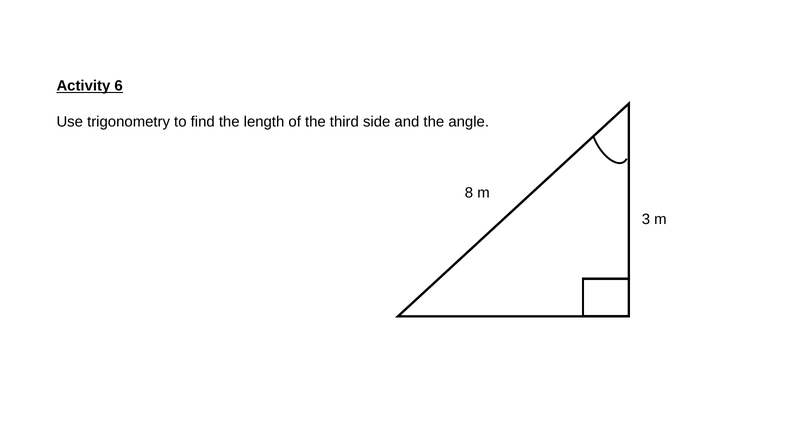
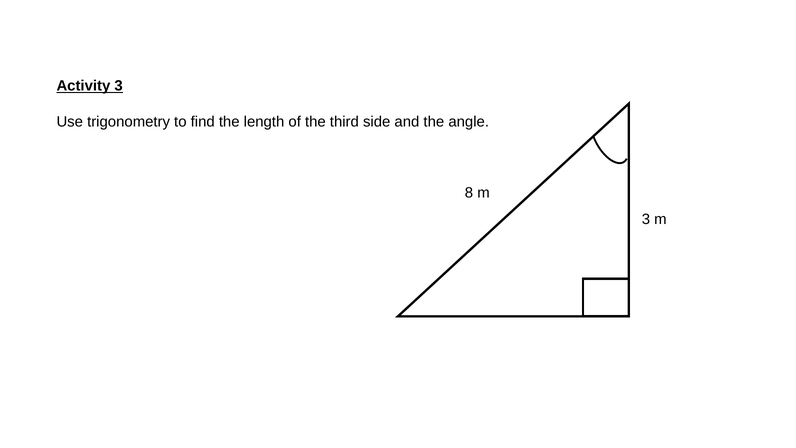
Activity 6: 6 -> 3 (119, 86)
